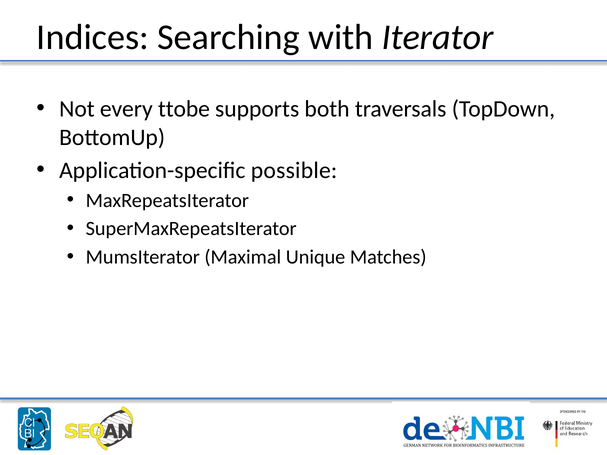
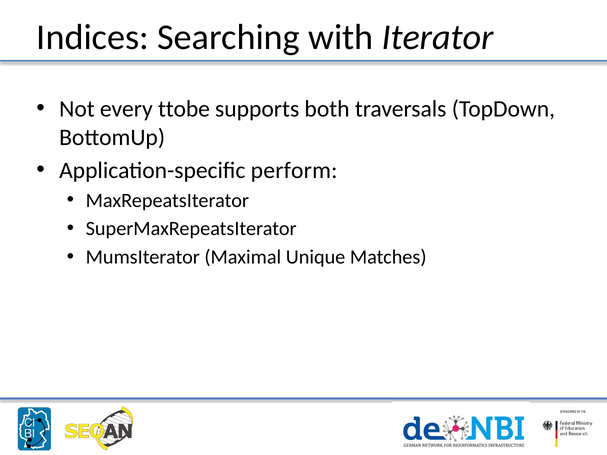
possible: possible -> perform (294, 170)
